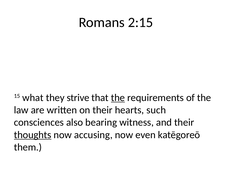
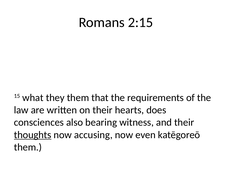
they strive: strive -> them (78, 98)
the underline: present -> none (118, 98)
such: such -> does (156, 110)
